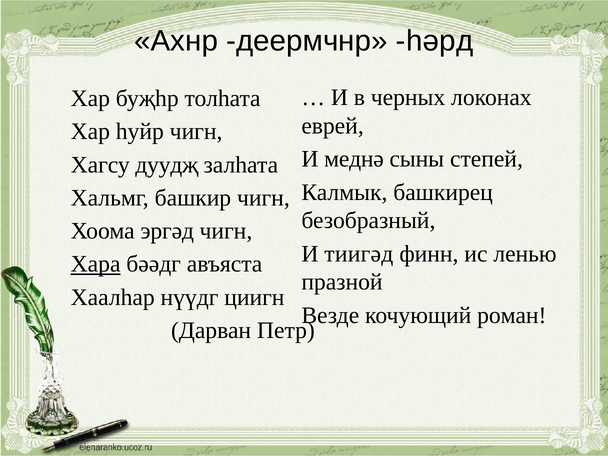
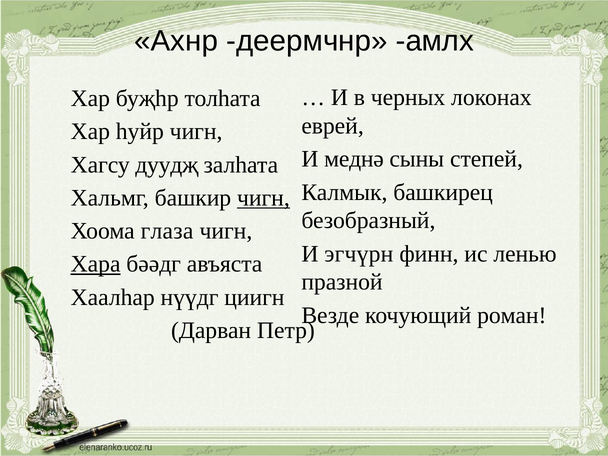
həрд: həрд -> амлх (435, 41)
чигн underline: none -> present (263, 198)
эргəд: эргəд -> глаза (167, 231)
тиигəд: тиигəд -> эгчүрн (359, 254)
